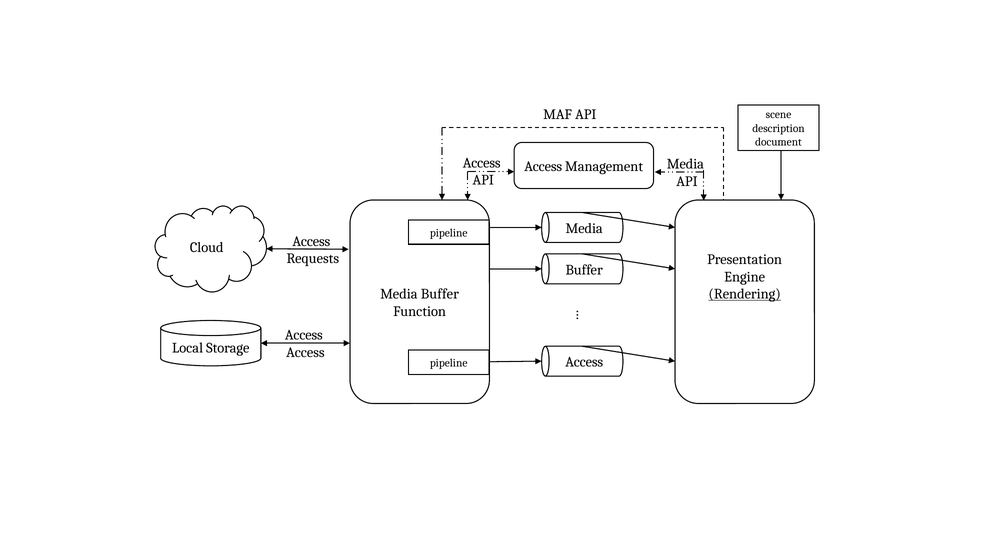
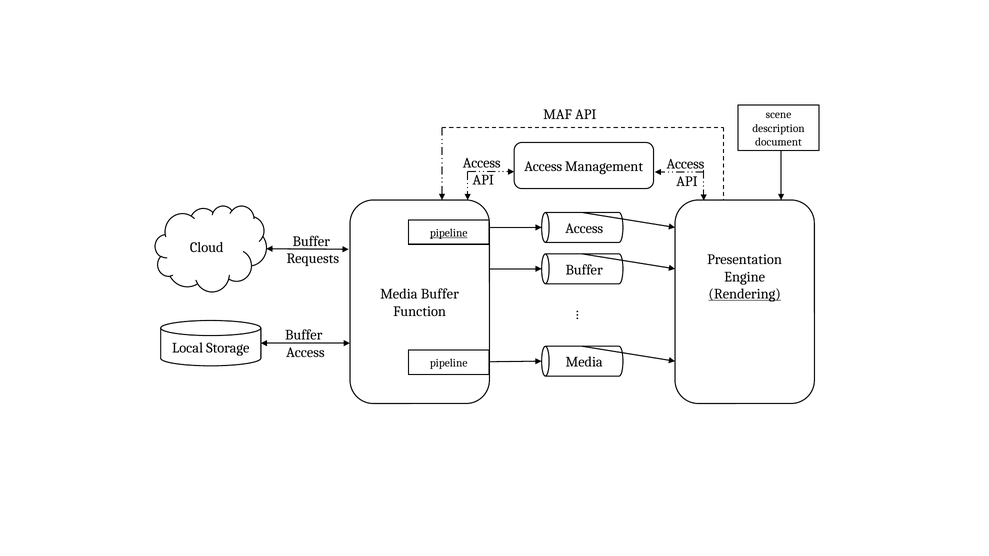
Media: Media -> Access (685, 164)
Media: Media -> Access (584, 229)
pipeline underline: none -> present (449, 233)
Access: Access -> Buffer (311, 241)
Access: Access -> Buffer (304, 335)
Access: Access -> Media (584, 362)
